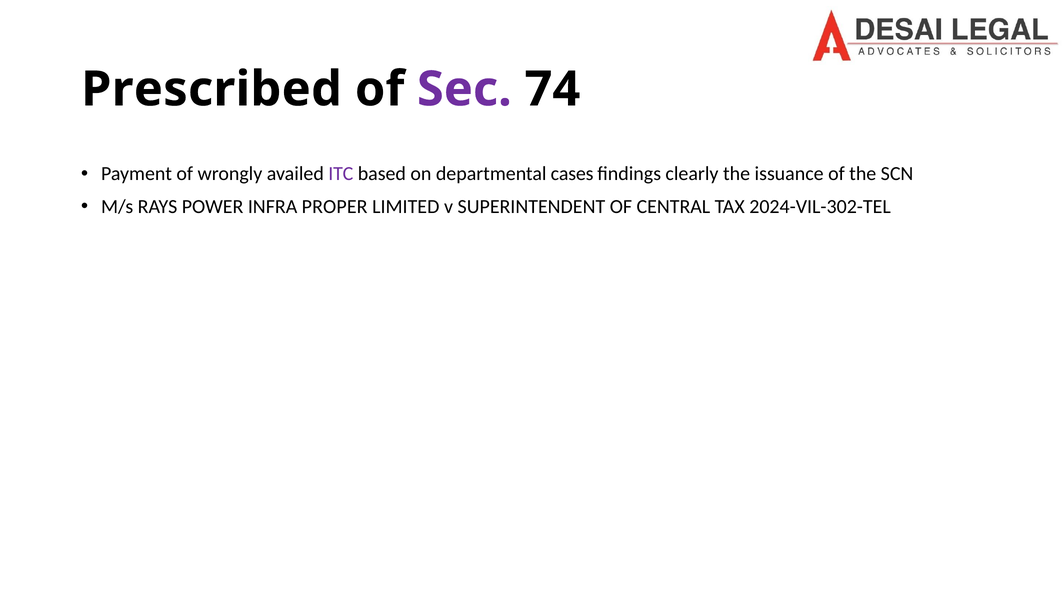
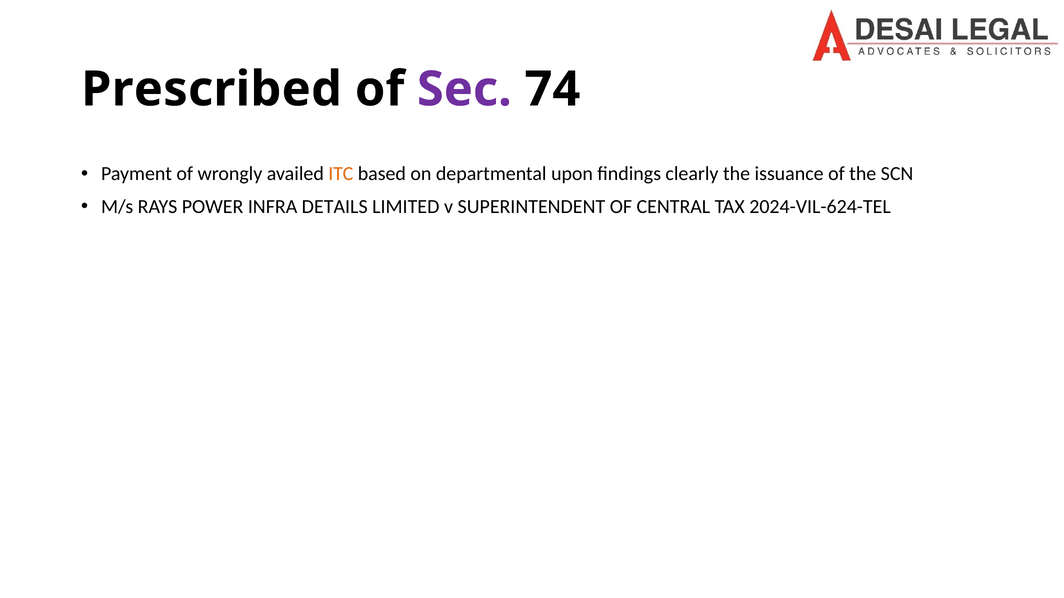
ITC colour: purple -> orange (341, 174)
cases: cases -> upon (572, 174)
PROPER: PROPER -> DETAILS (335, 207)
2024-VIL-302-TEL: 2024-VIL-302-TEL -> 2024-VIL-624-TEL (820, 207)
